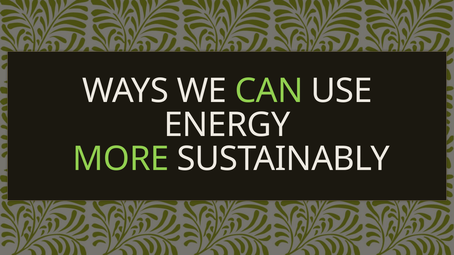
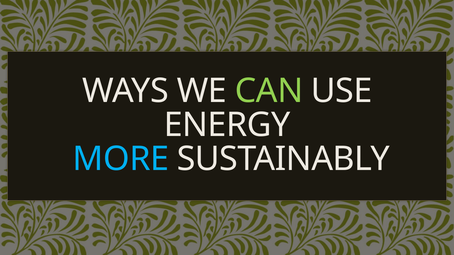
MORE colour: light green -> light blue (121, 159)
